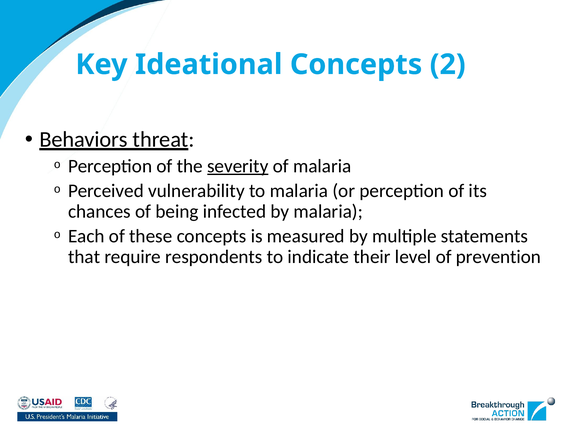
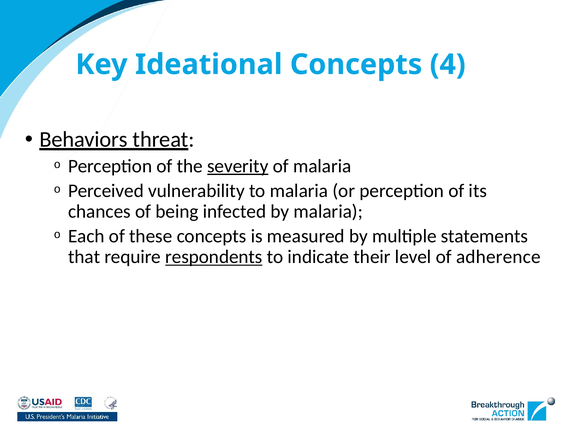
2: 2 -> 4 (448, 65)
respondents underline: none -> present (214, 257)
prevention: prevention -> adherence (498, 257)
